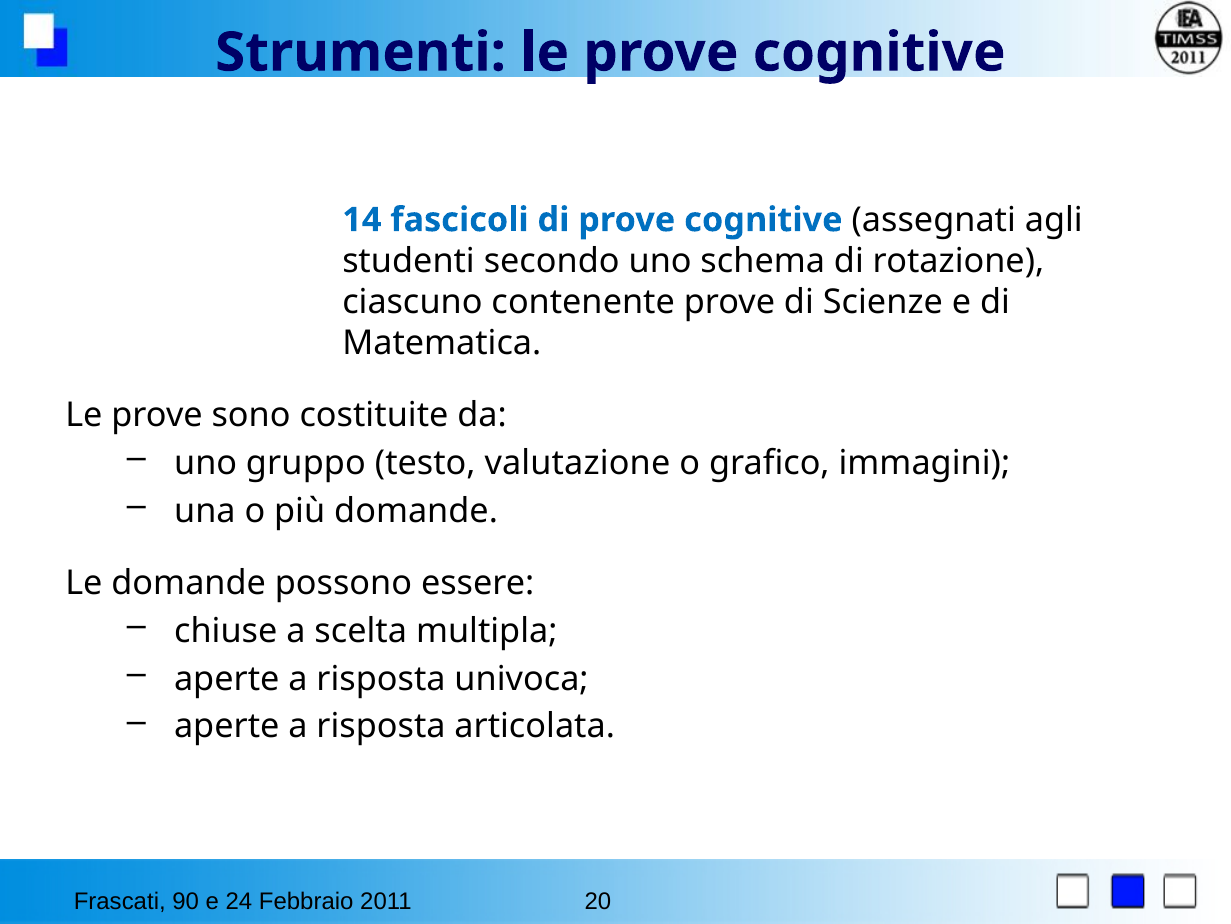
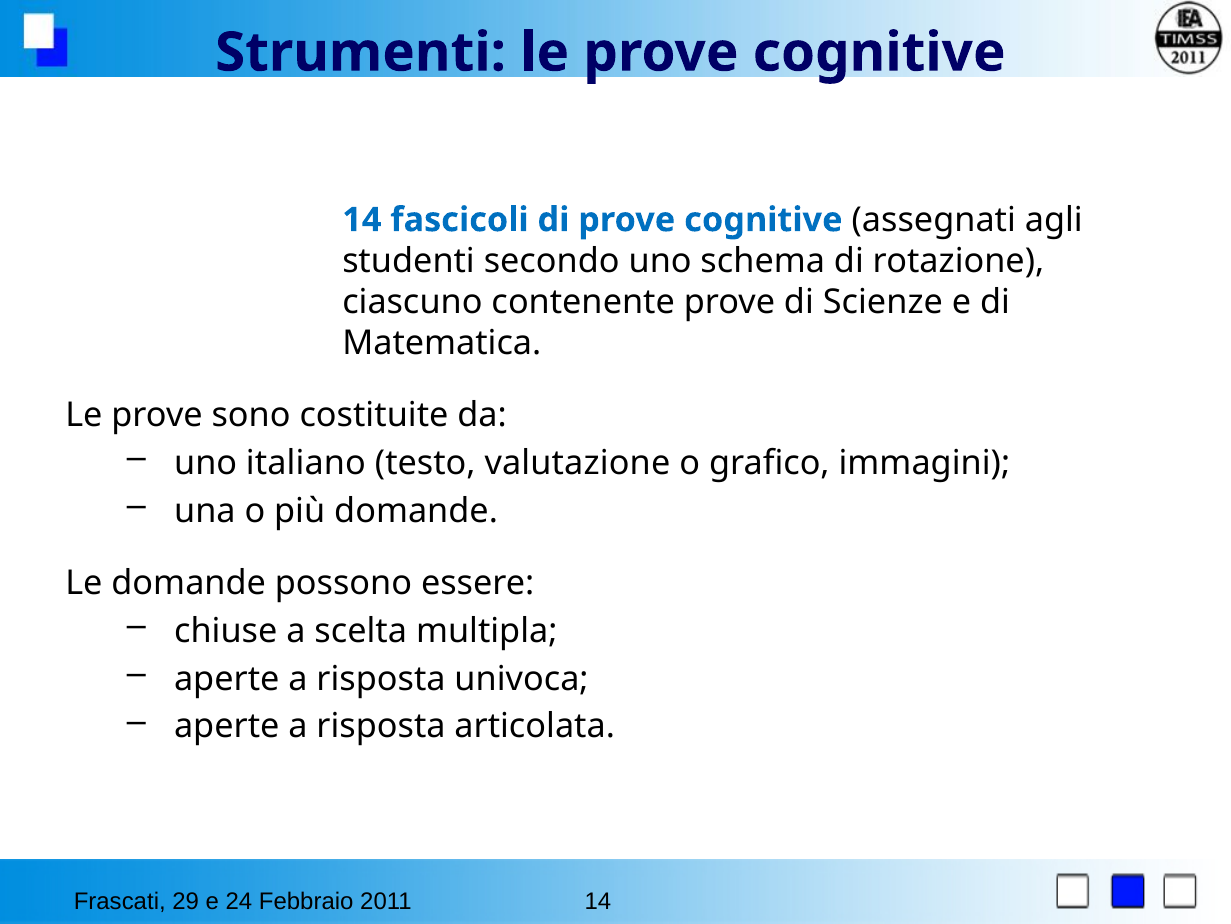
gruppo: gruppo -> italiano (306, 463)
90: 90 -> 29 (186, 901)
2011 20: 20 -> 14 (598, 901)
